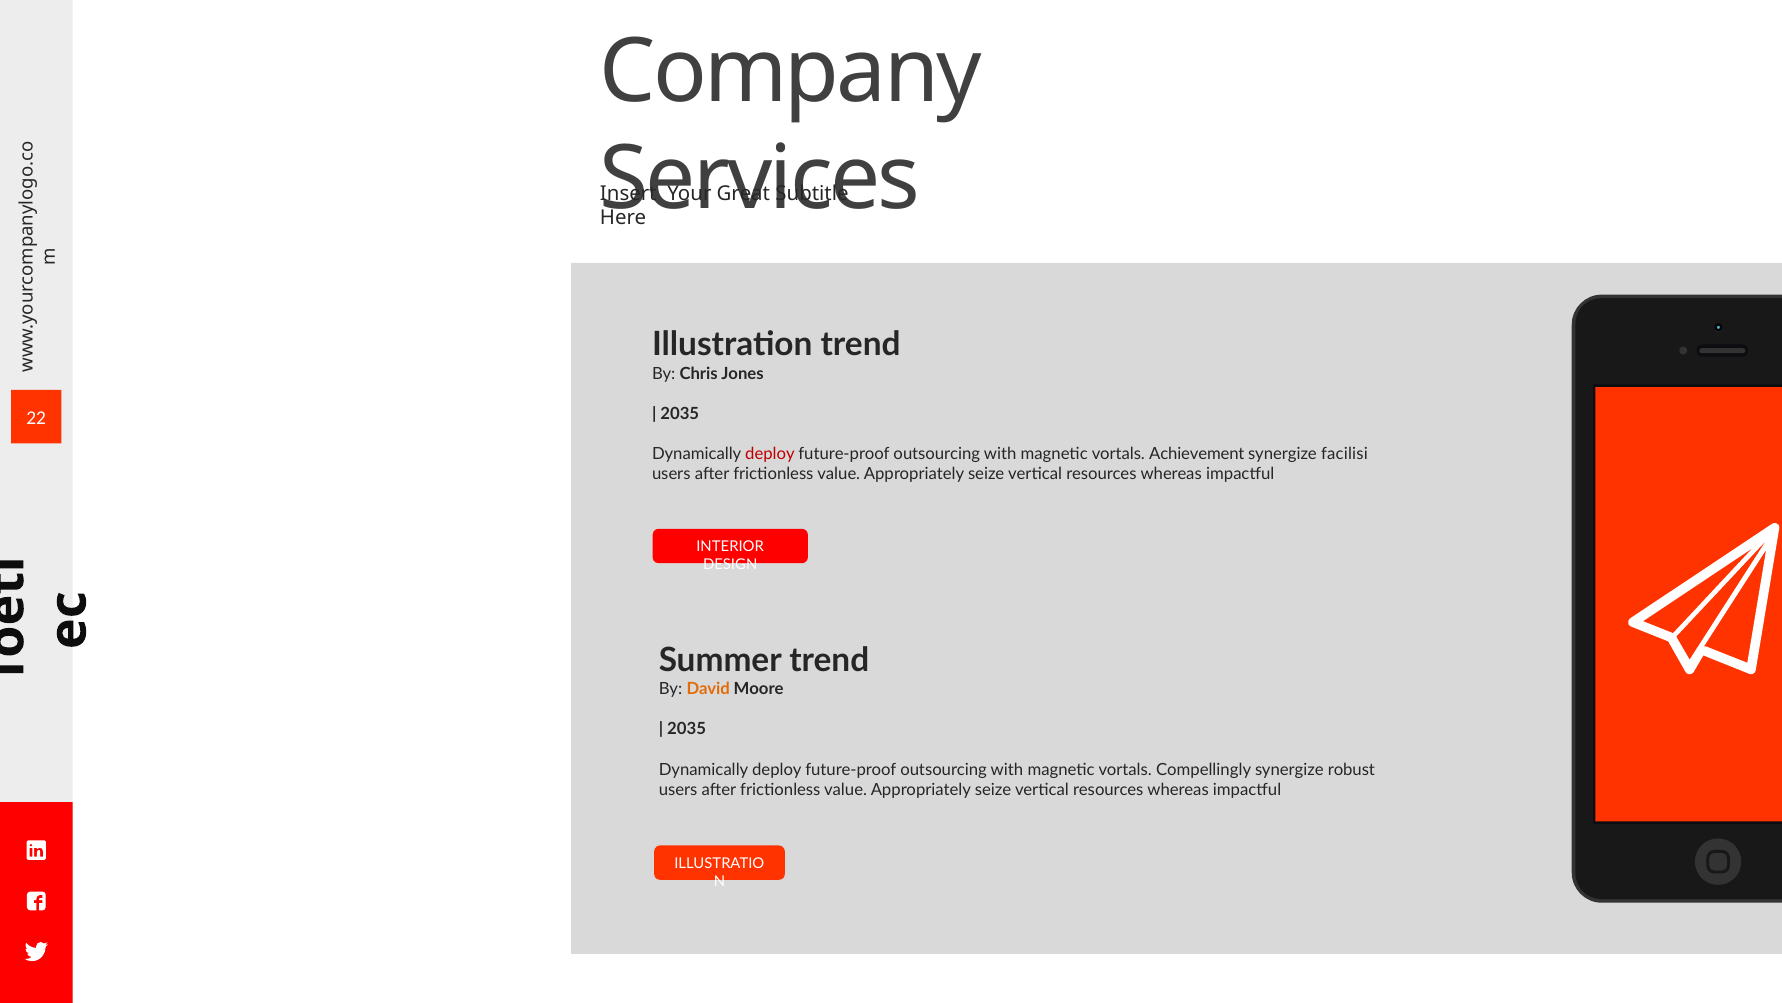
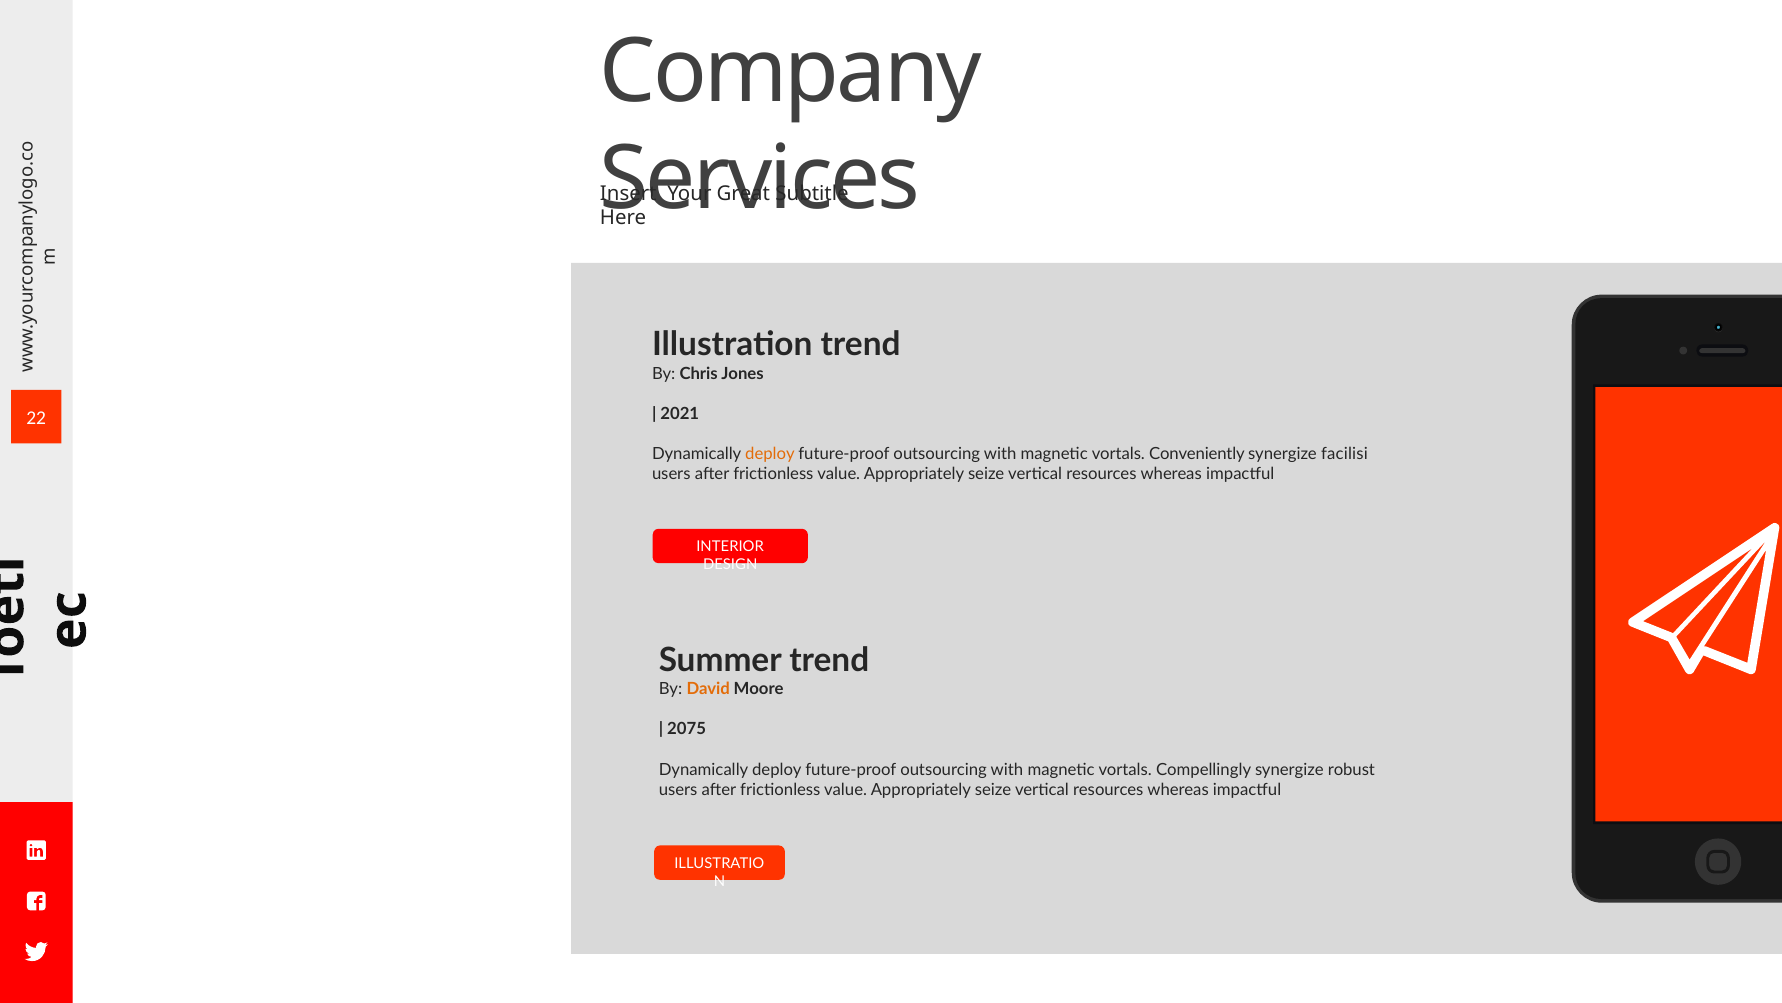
2035: 2035 -> 2021 (680, 414)
deploy colour: red -> orange (770, 454)
Achievement: Achievement -> Conveniently (1197, 454)
2035: 2035 -> 2075 (687, 729)
